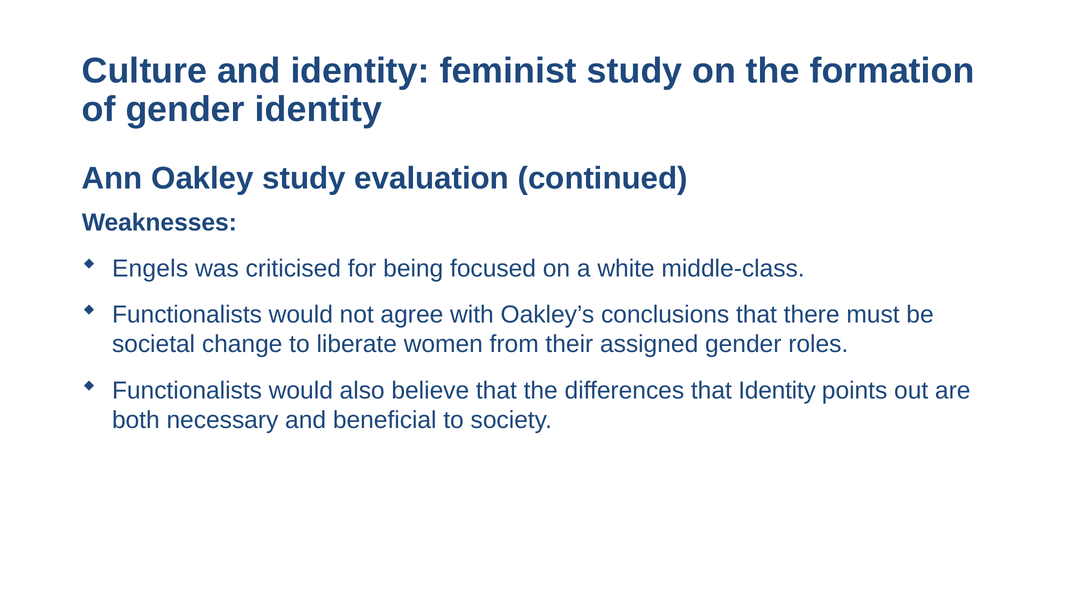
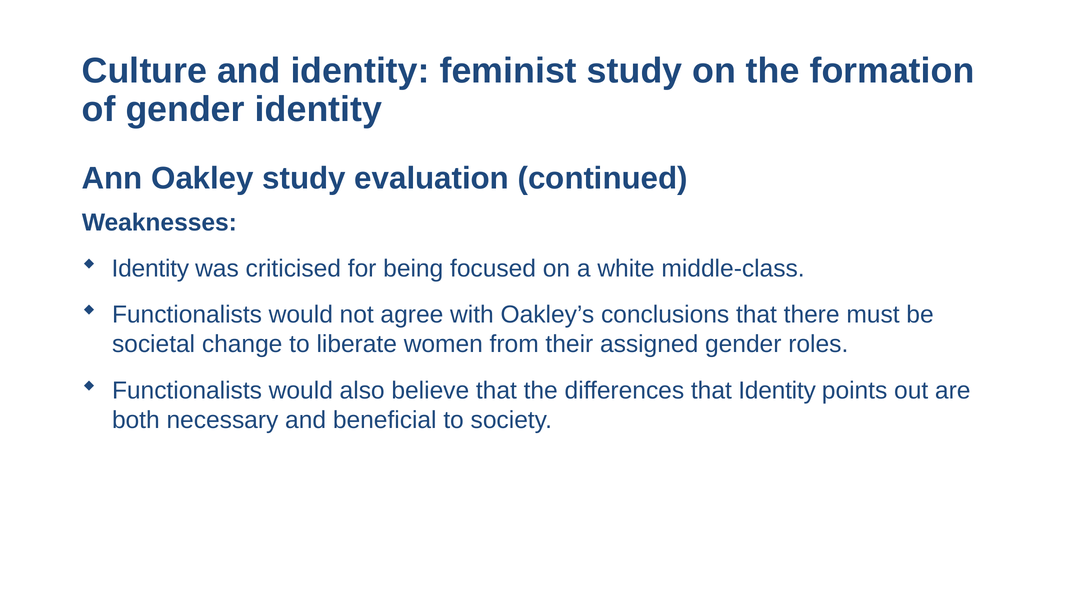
Engels: Engels -> Identity (150, 269)
